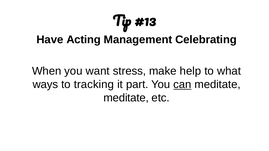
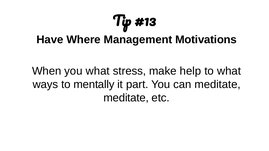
Acting: Acting -> Where (84, 40)
Celebrating: Celebrating -> Motivations (206, 40)
you want: want -> what (98, 71)
tracking: tracking -> mentally (94, 85)
can underline: present -> none (182, 85)
